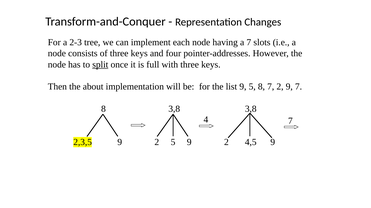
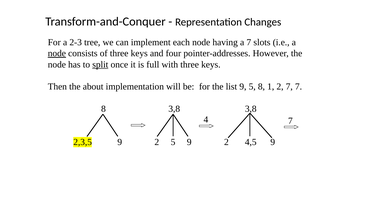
node underline: none -> present (57, 54)
8 7: 7 -> 1 (271, 87)
2 9: 9 -> 7 (289, 87)
